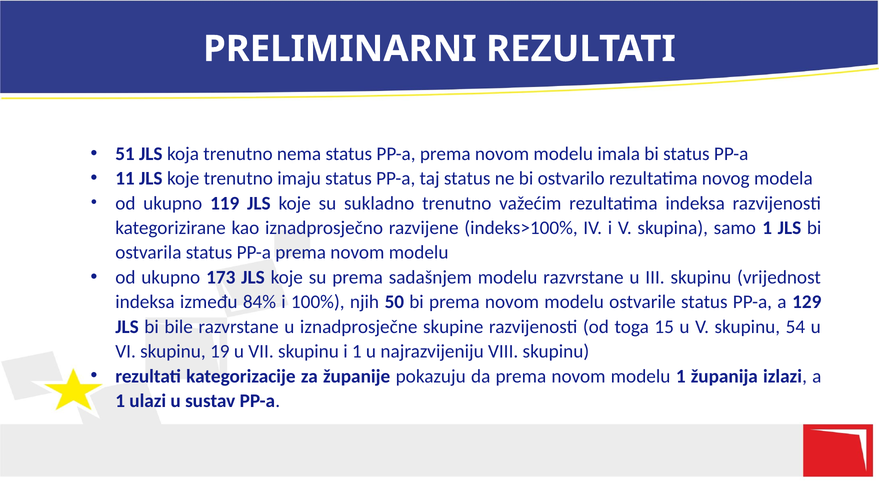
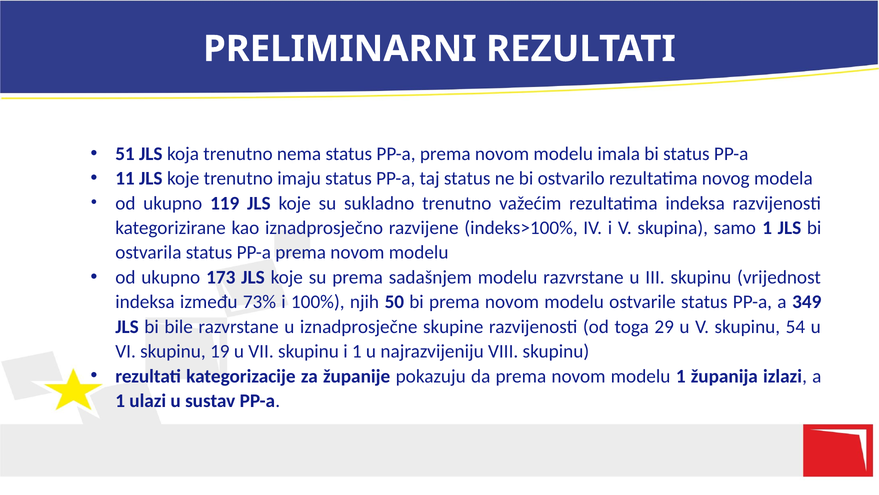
84%: 84% -> 73% (259, 302)
129: 129 -> 349 (807, 302)
15: 15 -> 29 (664, 326)
